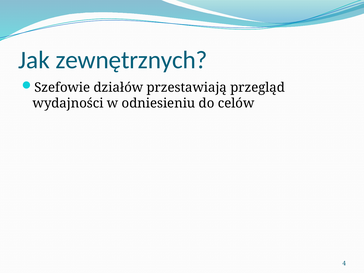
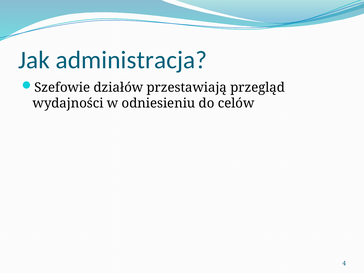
zewnętrznych: zewnętrznych -> administracja (131, 60)
